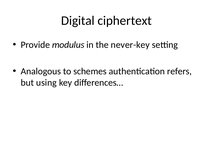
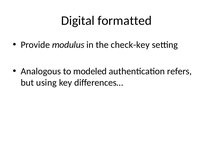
ciphertext: ciphertext -> formatted (125, 21)
never-key: never-key -> check-key (130, 45)
schemes: schemes -> modeled (90, 71)
